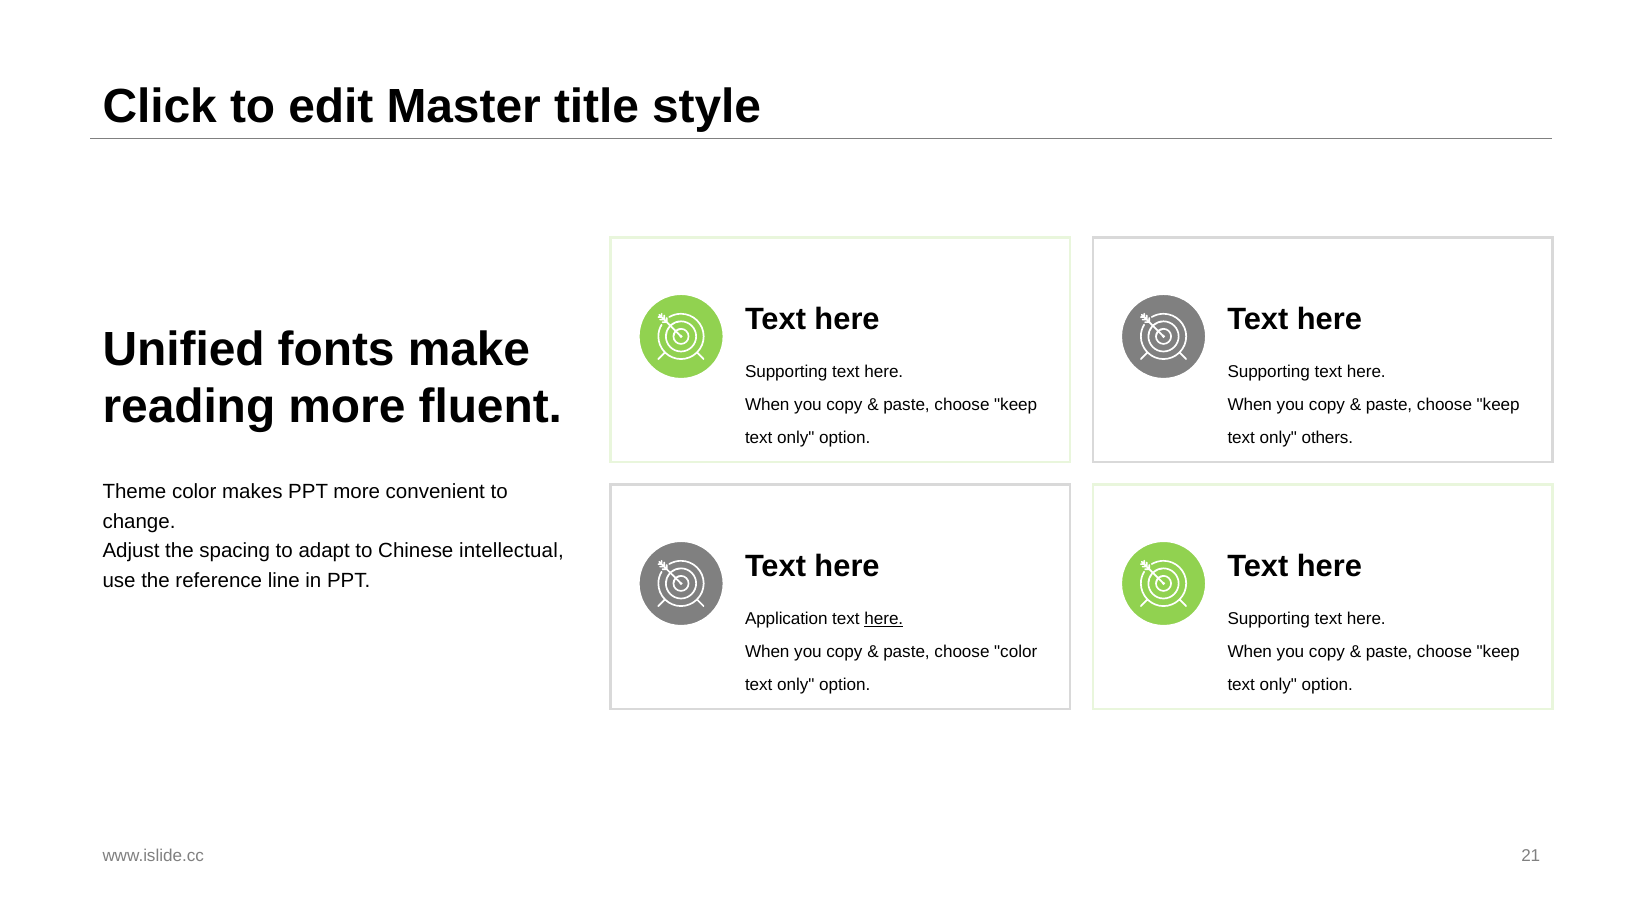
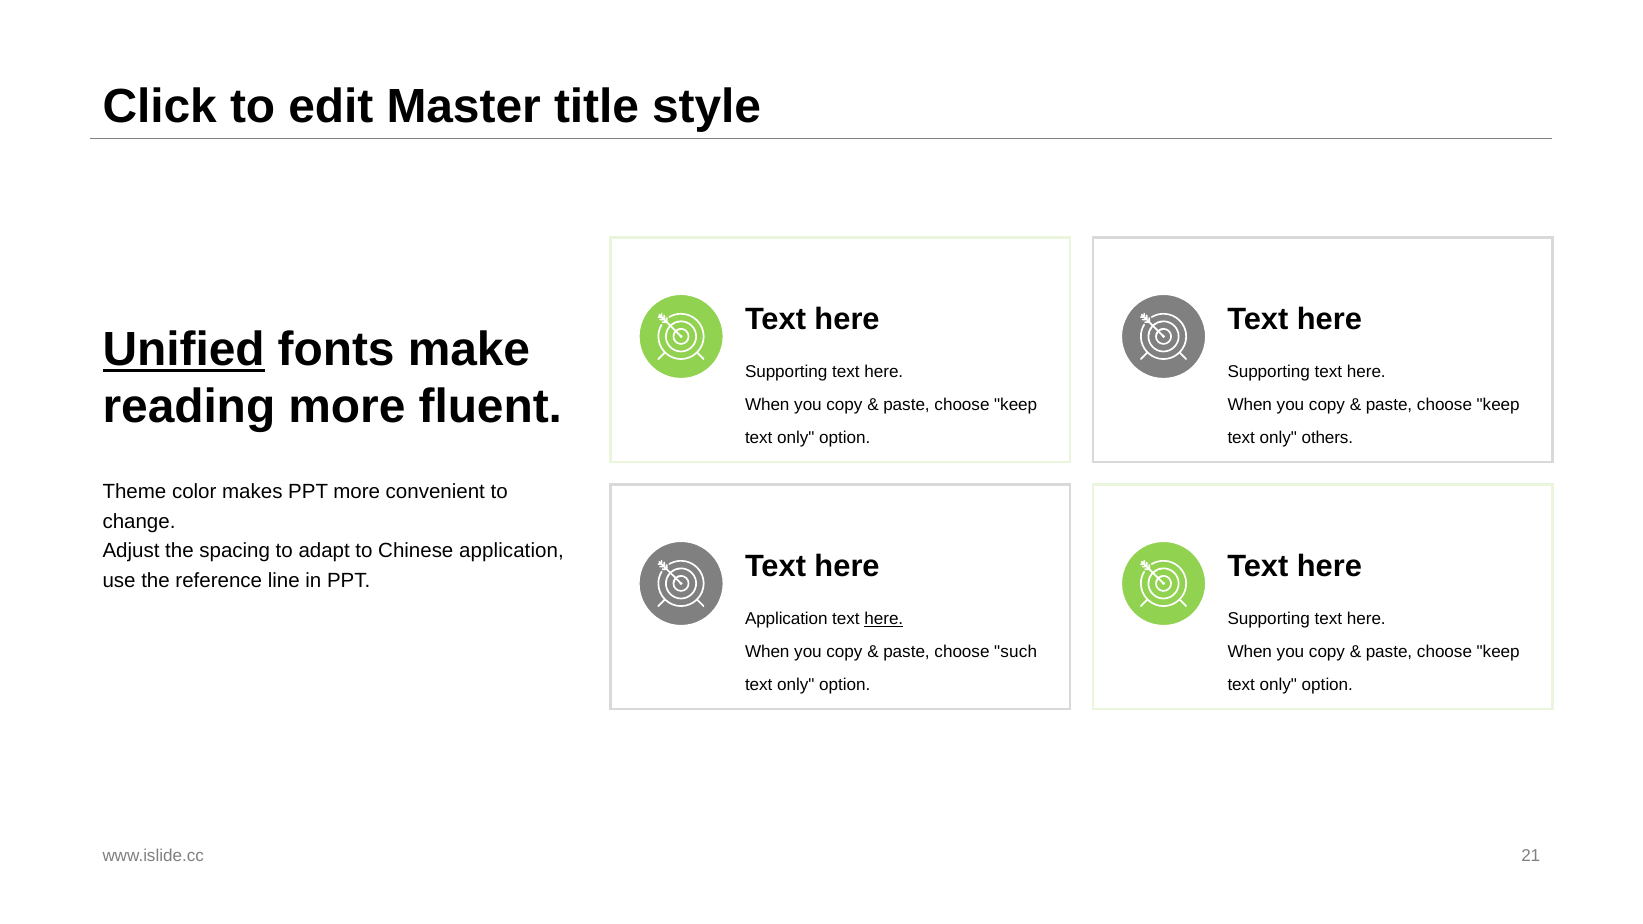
Unified underline: none -> present (184, 350)
Chinese intellectual: intellectual -> application (511, 551)
choose color: color -> such (1016, 652)
